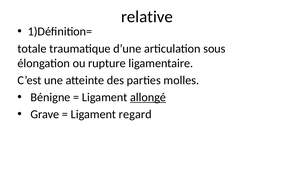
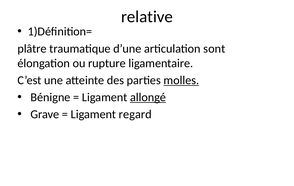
totale: totale -> plâtre (32, 49)
sous: sous -> sont (214, 49)
molles underline: none -> present (181, 80)
